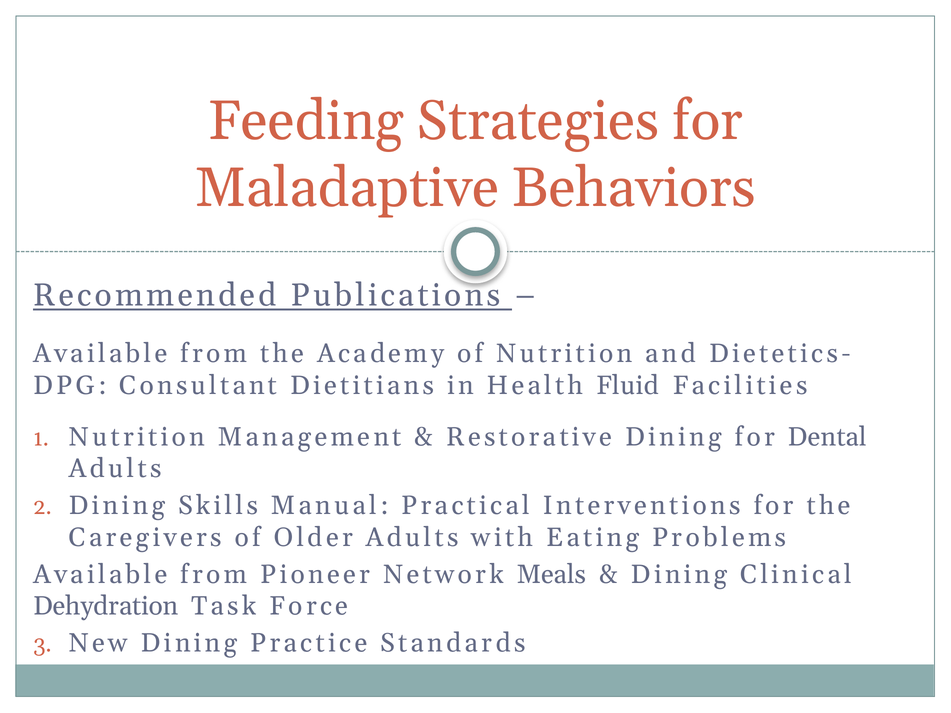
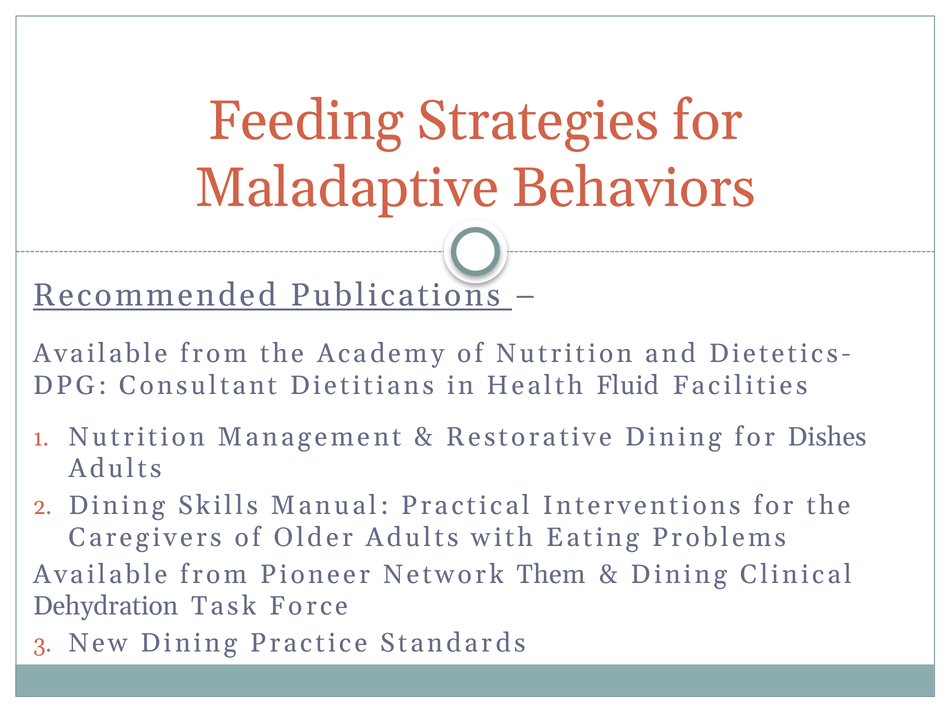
Dental: Dental -> Dishes (827, 437)
Meals: Meals -> Them (551, 575)
